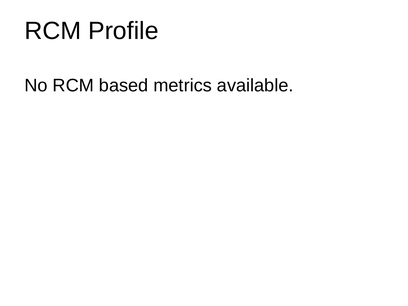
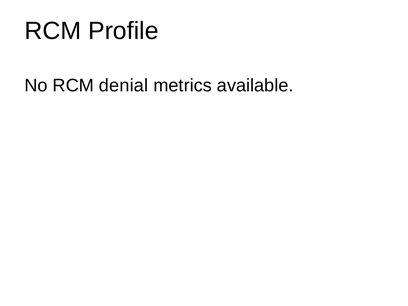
based: based -> denial (124, 86)
